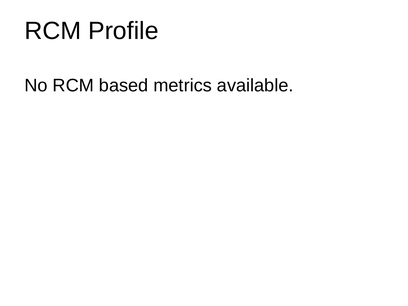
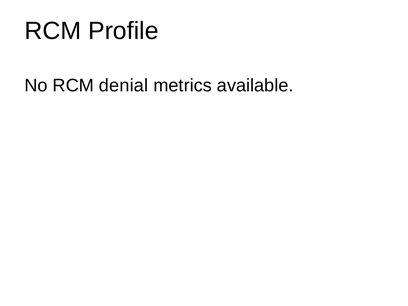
based: based -> denial (124, 86)
